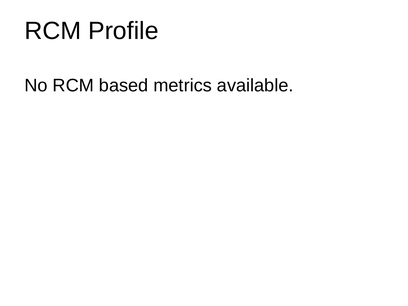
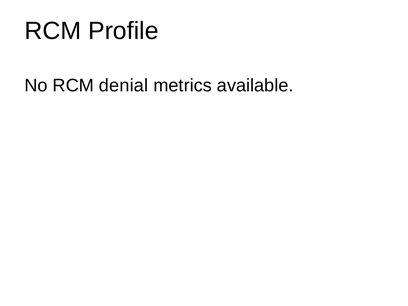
based: based -> denial (124, 86)
